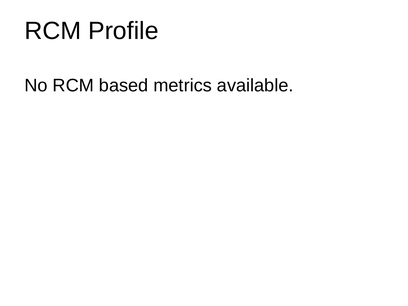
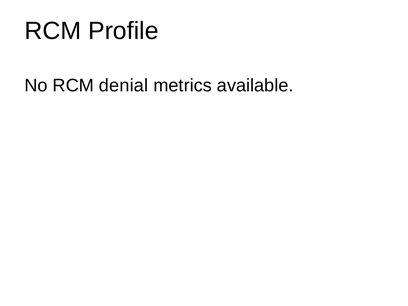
based: based -> denial (124, 86)
